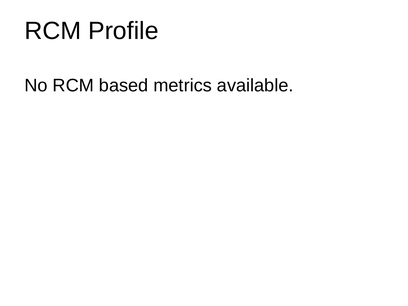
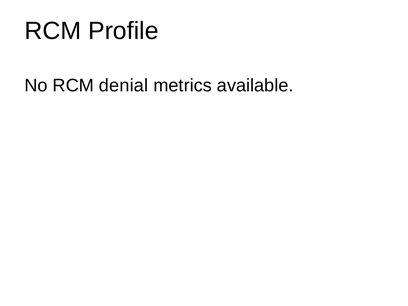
based: based -> denial (124, 86)
